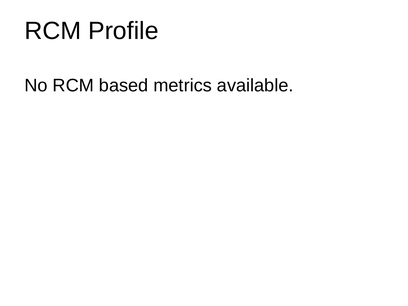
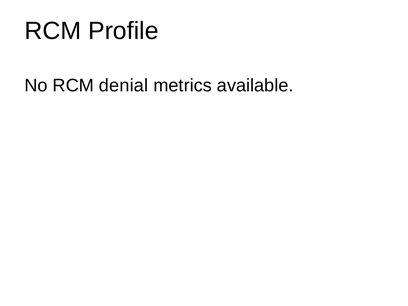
based: based -> denial (124, 86)
